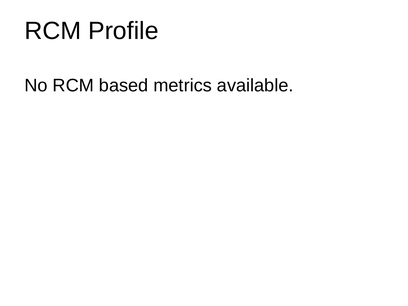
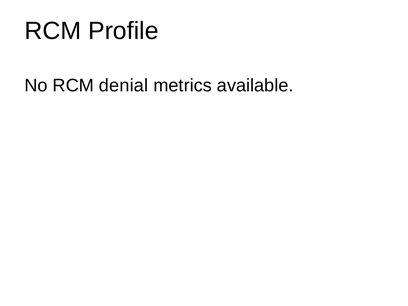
based: based -> denial (124, 86)
